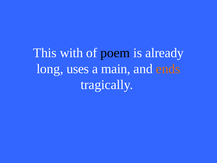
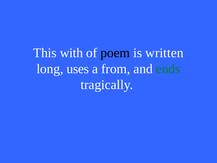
already: already -> written (164, 53)
main: main -> from (116, 69)
ends colour: orange -> green (168, 69)
